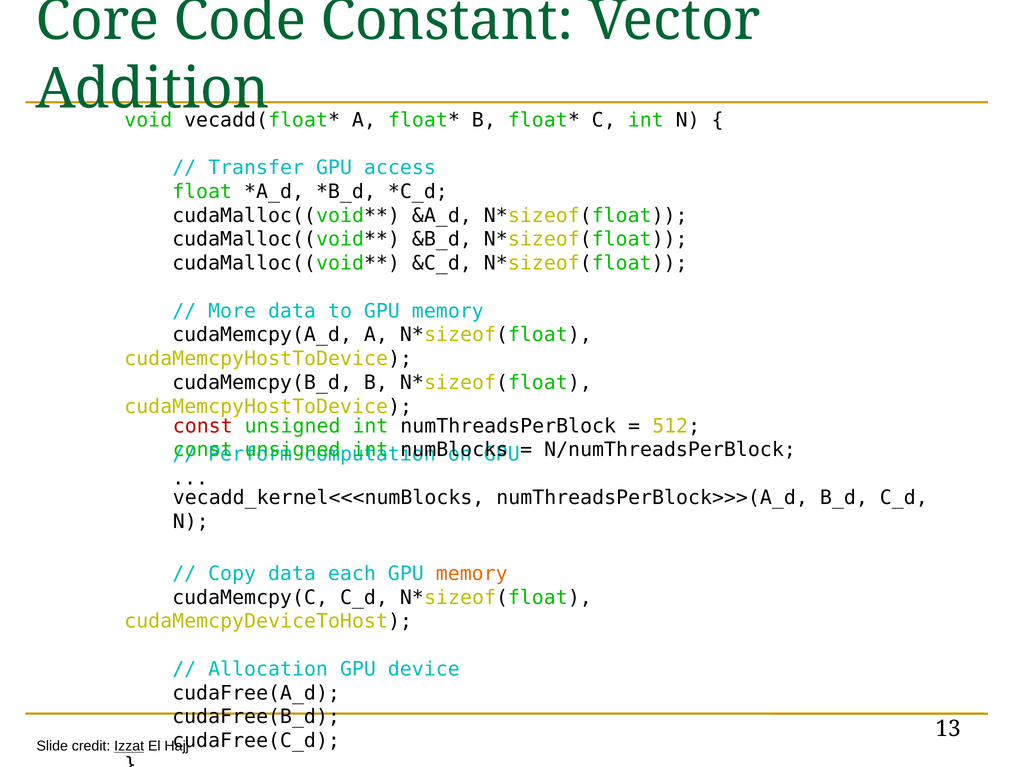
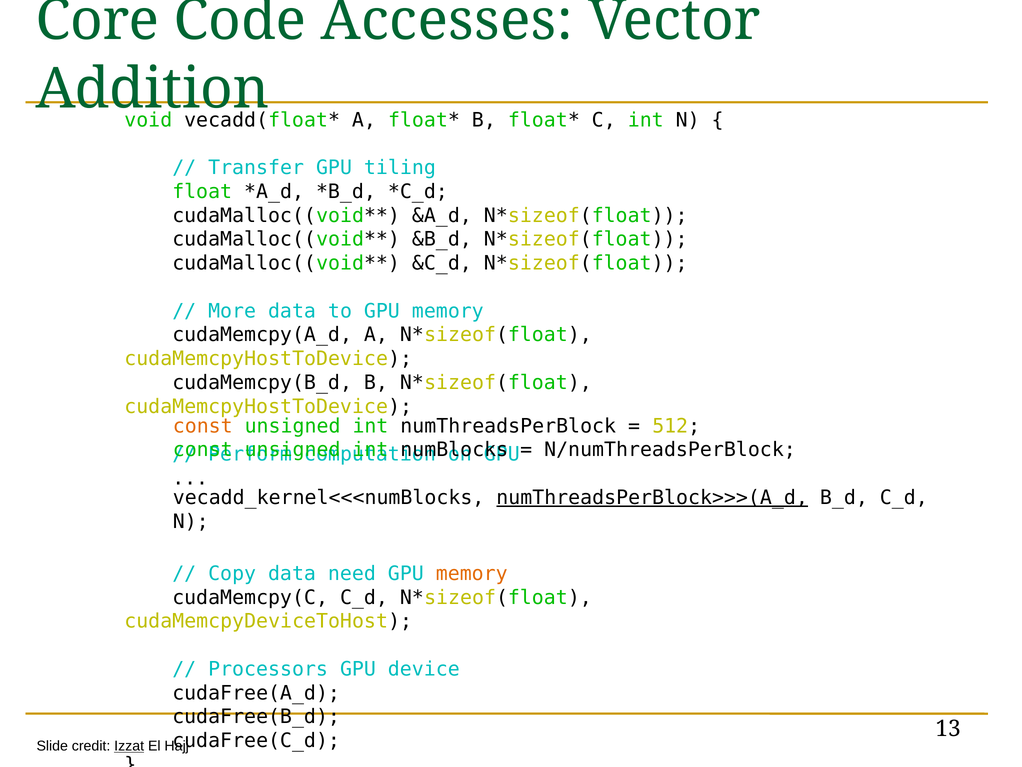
Constant: Constant -> Accesses (447, 21)
access: access -> tiling (400, 168)
const colour: red -> orange (203, 426)
numThreadsPerBlock>>>(A_d underline: none -> present (652, 497)
each: each -> need (352, 573)
Allocation: Allocation -> Processors (268, 669)
